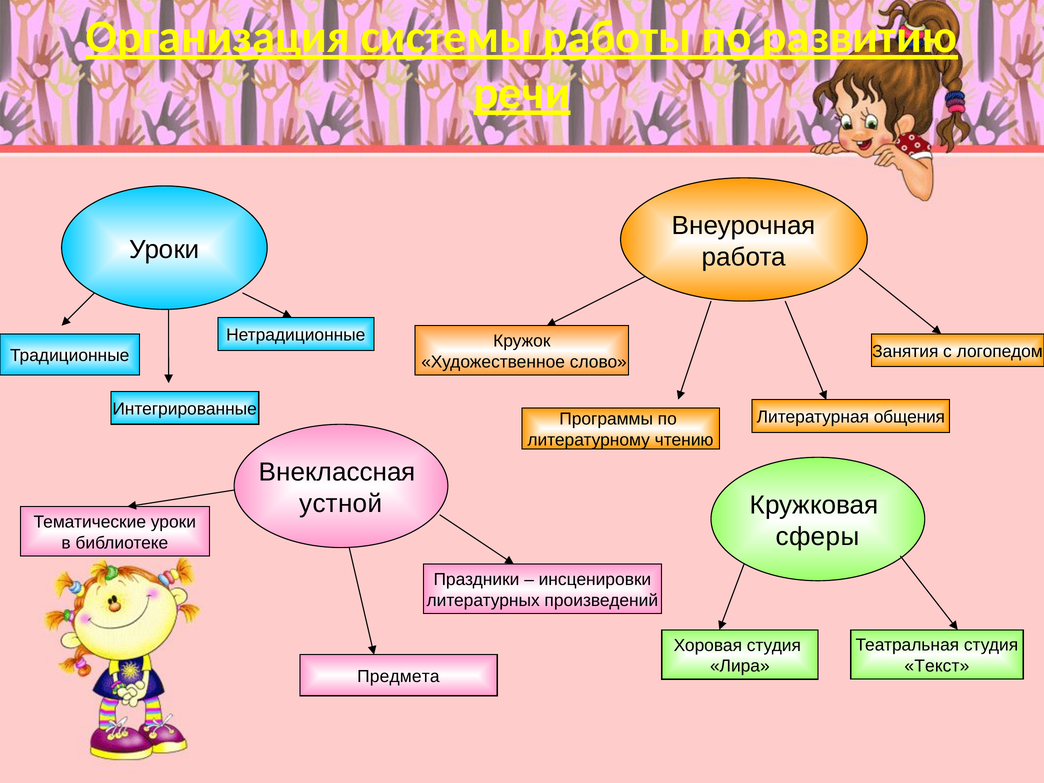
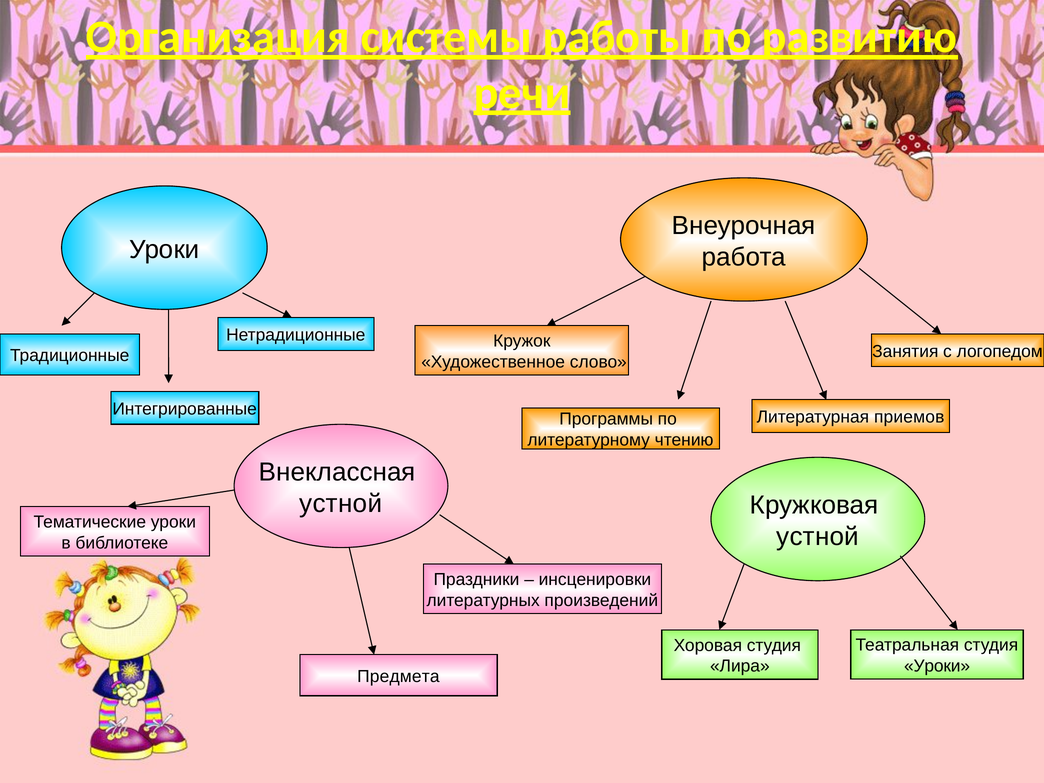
общения: общения -> приемов (909, 417)
сферы: сферы -> устной (818, 536)
Текст: Текст -> Уроки (937, 666)
